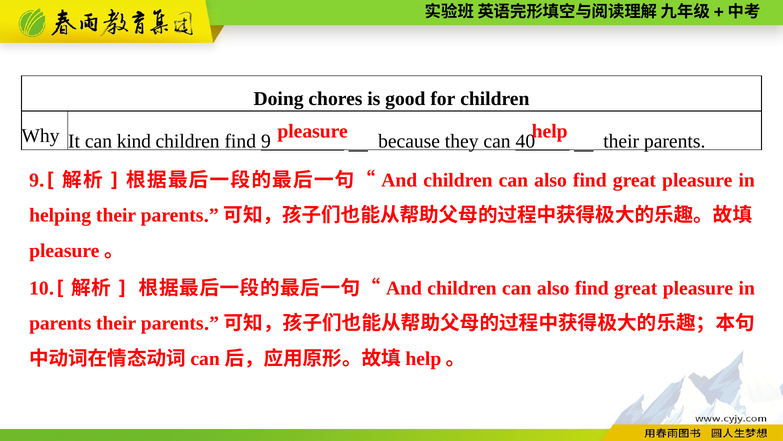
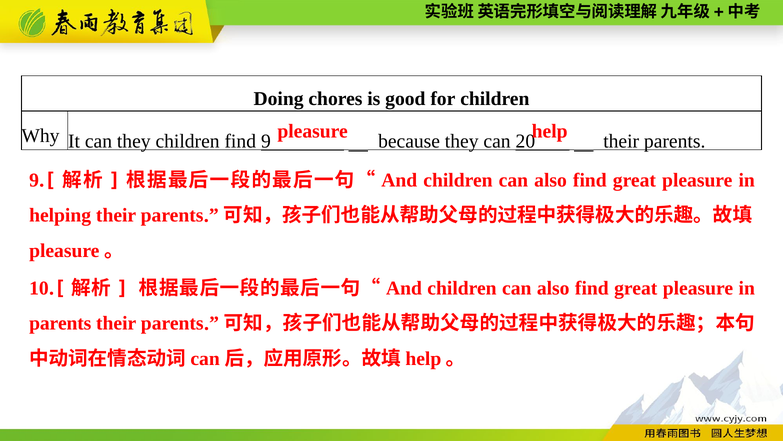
can kind: kind -> they (134, 141)
40: 40 -> 20 (525, 141)
